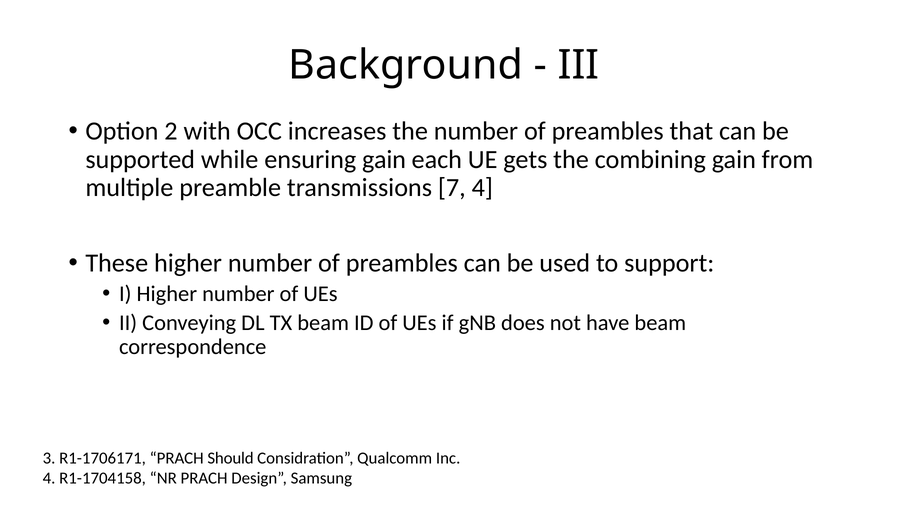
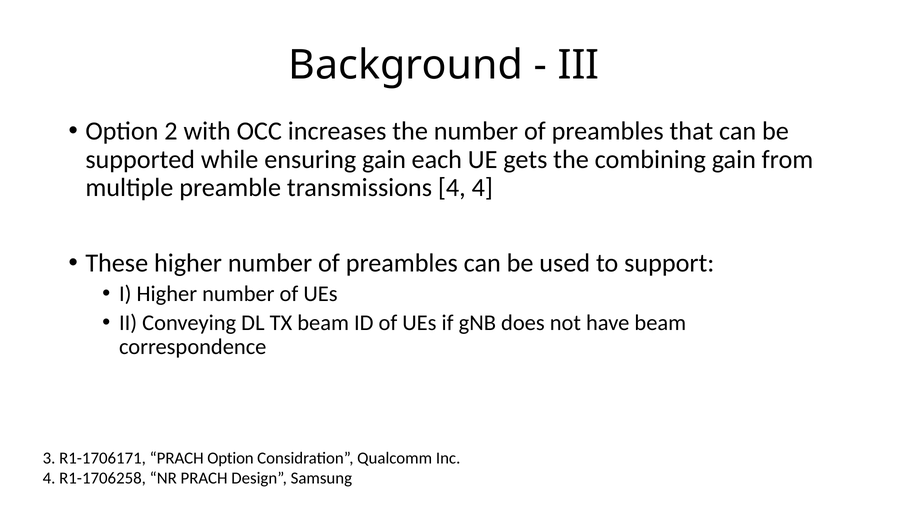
transmissions 7: 7 -> 4 (452, 188)
PRACH Should: Should -> Option (231, 459)
R1-1704158: R1-1704158 -> R1-1706258 (103, 479)
